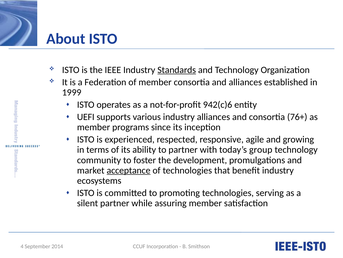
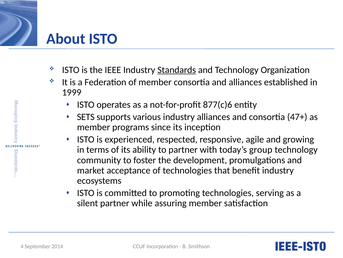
942(c)6: 942(c)6 -> 877(c)6 (218, 104)
UEFI: UEFI -> SETS (86, 117)
76+: 76+ -> 47+ (297, 117)
acceptance underline: present -> none (129, 170)
